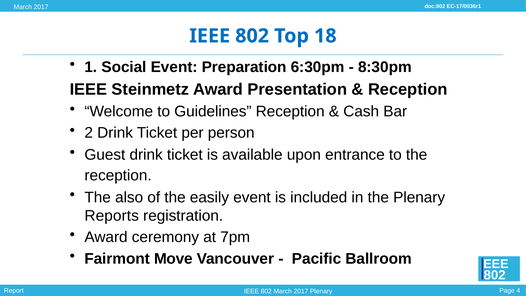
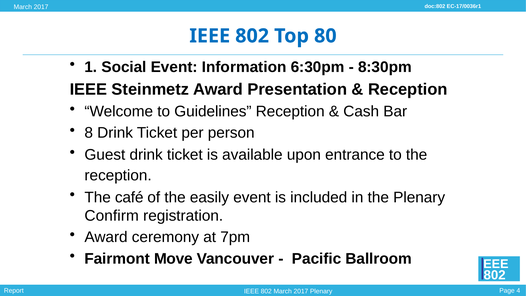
18: 18 -> 80 (325, 36)
Preparation: Preparation -> Information (244, 67)
2: 2 -> 8 (89, 133)
also: also -> café (129, 197)
Reports: Reports -> Confirm (112, 216)
